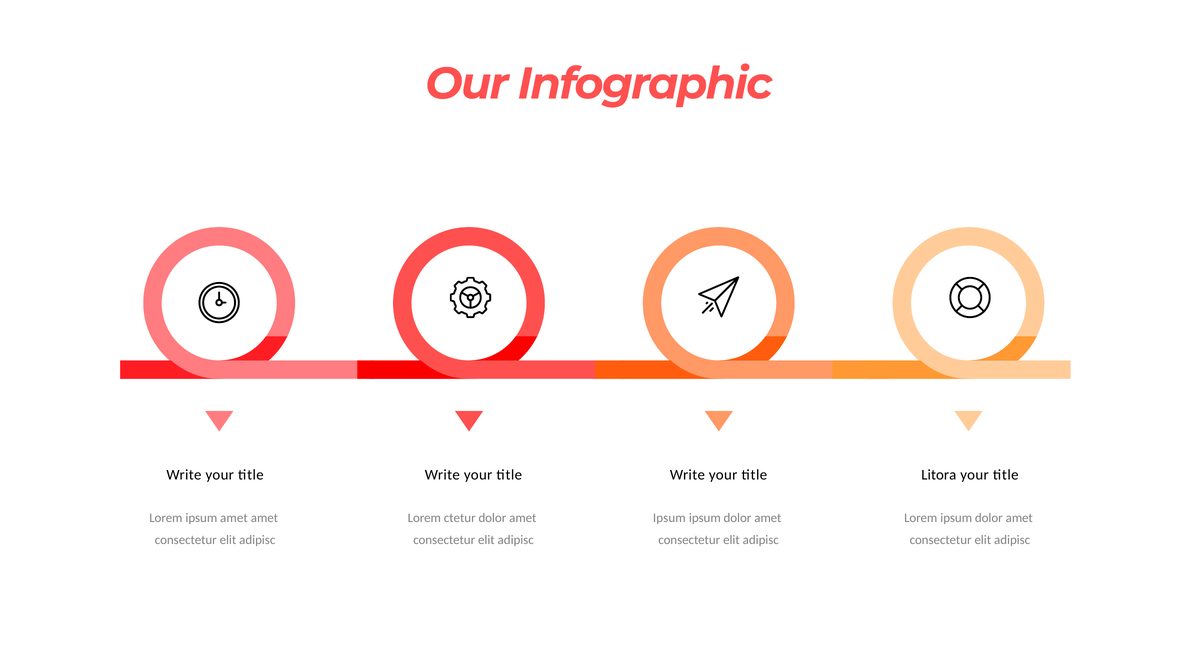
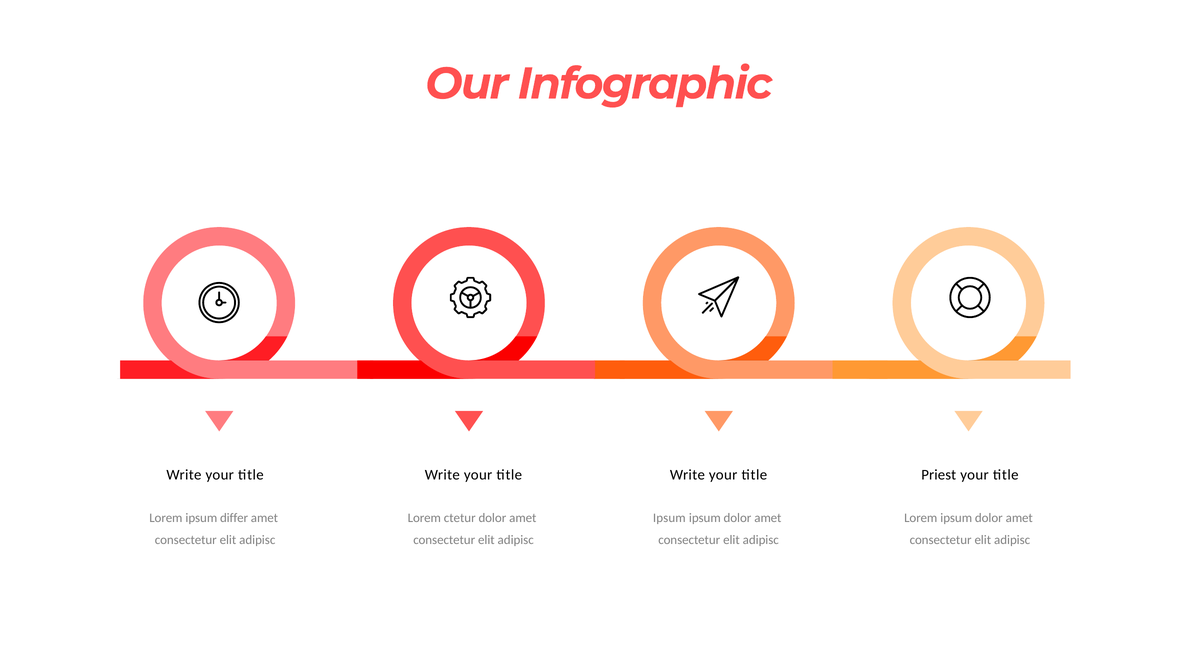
Litora: Litora -> Priest (939, 475)
ipsum amet: amet -> differ (234, 518)
